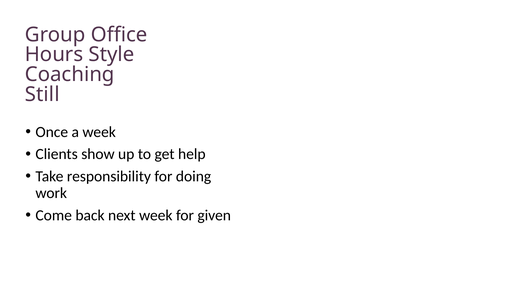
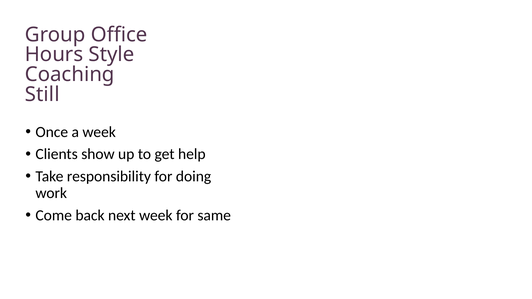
given: given -> same (214, 216)
